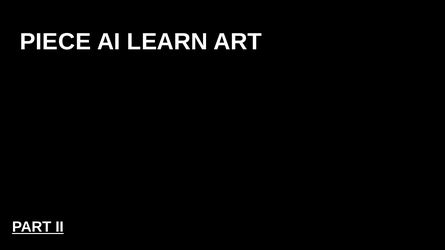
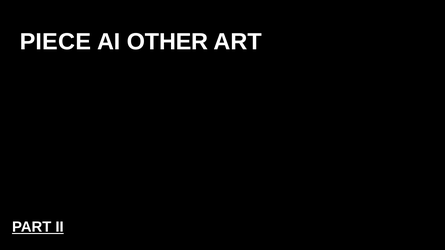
LEARN: LEARN -> OTHER (168, 42)
